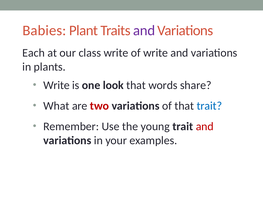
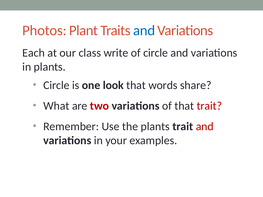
Babies: Babies -> Photos (44, 31)
and colour: purple -> blue (144, 31)
of write: write -> circle (156, 53)
Write: Write -> Circle (56, 85)
trait colour: blue -> red (209, 106)
the young: young -> plants (155, 127)
